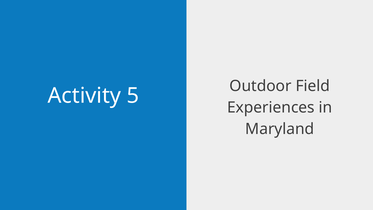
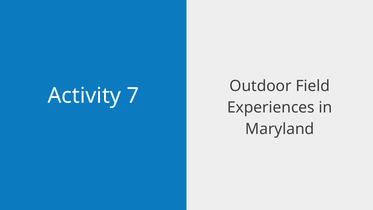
5: 5 -> 7 (133, 95)
